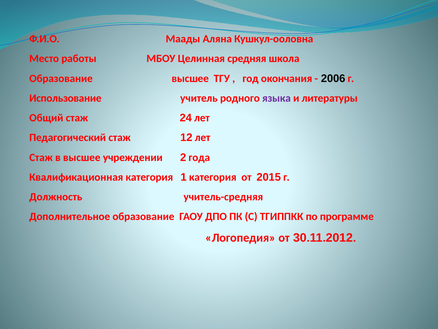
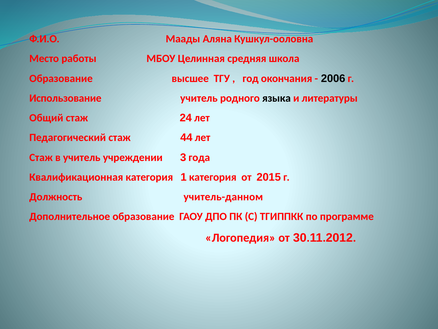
языка colour: purple -> black (276, 98)
12: 12 -> 44 (186, 137)
в высшее: высшее -> учитель (82, 157)
2: 2 -> 3 (183, 157)
учитель-средняя: учитель-средняя -> учитель-данном (223, 197)
